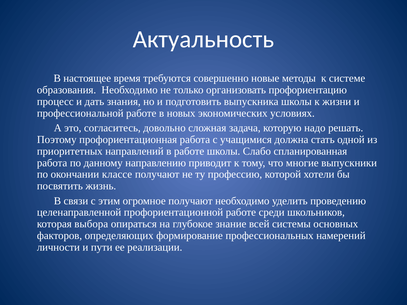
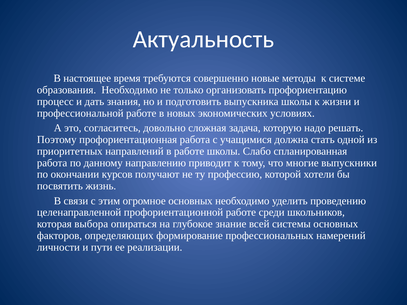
классе: классе -> курсов (117, 175)
огромное получают: получают -> основных (191, 201)
